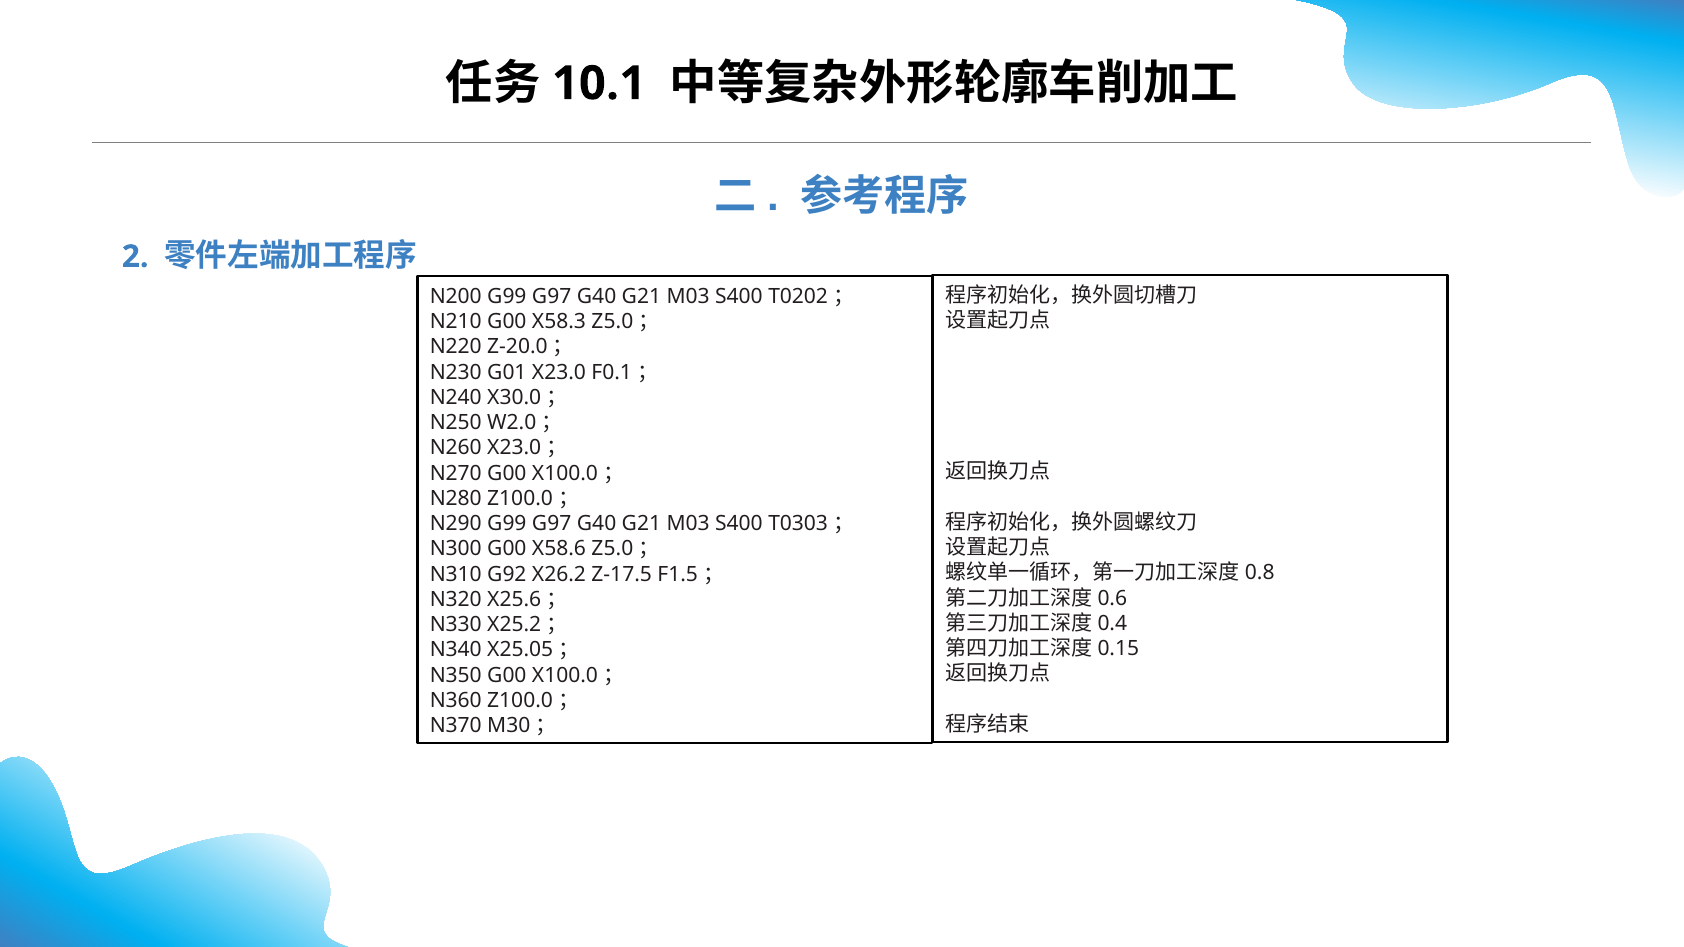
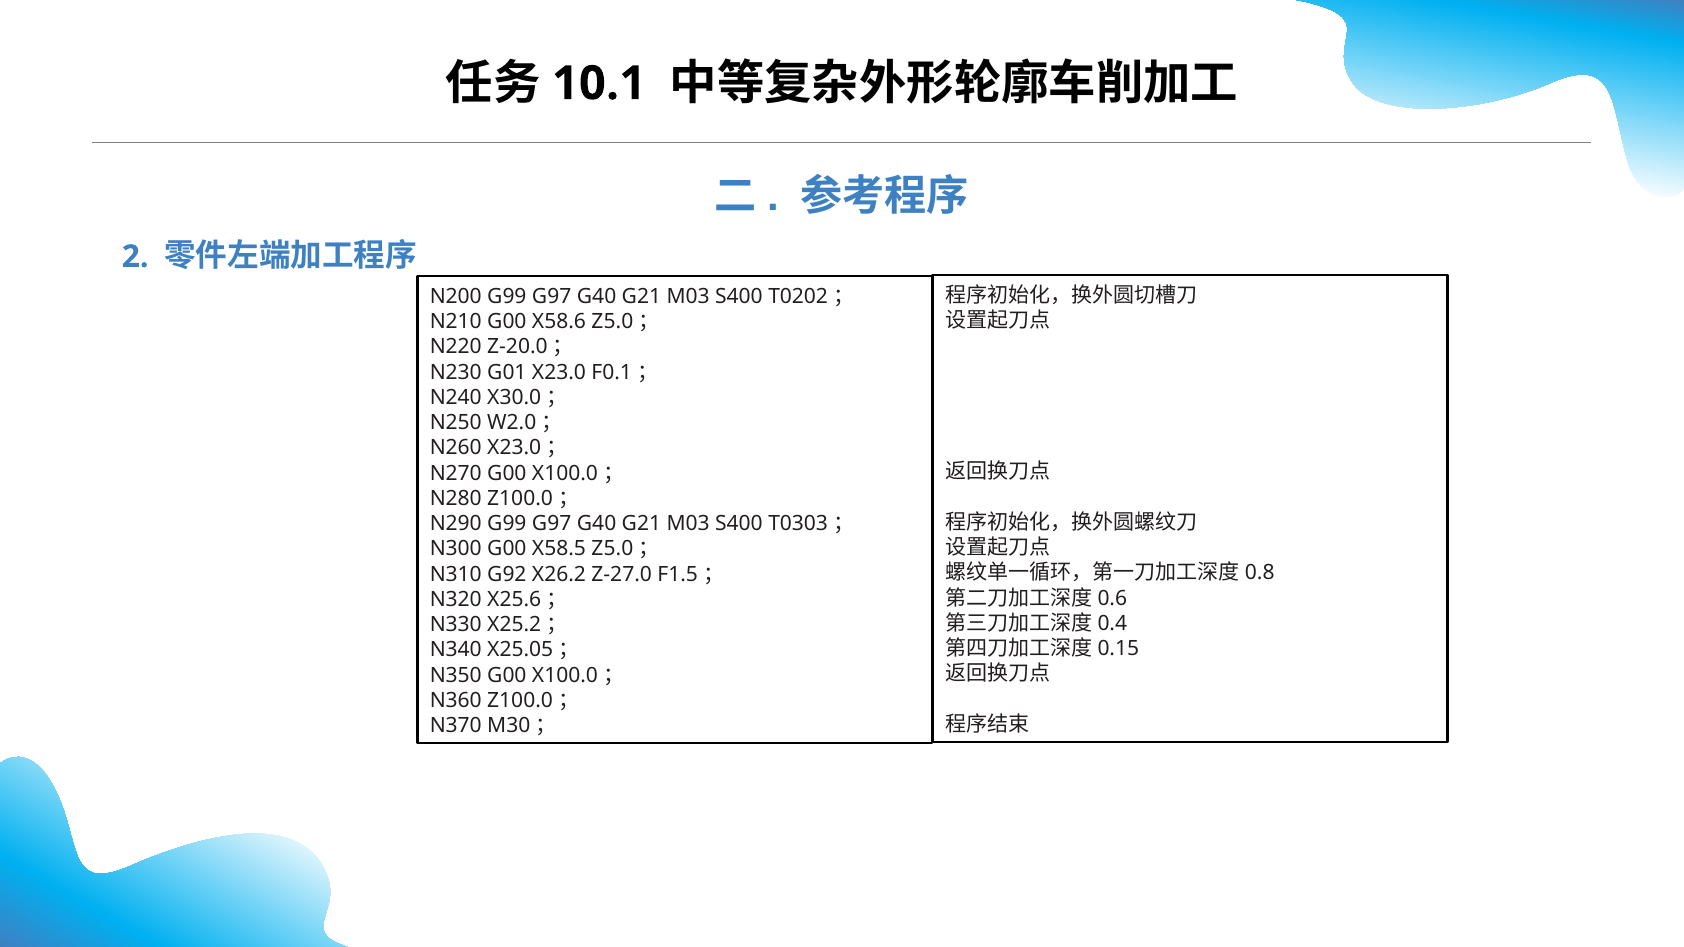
X58.3: X58.3 -> X58.6 (559, 322)
X58.6: X58.6 -> X58.5 (559, 549)
Z-17.5: Z-17.5 -> Z-27.0 (622, 574)
